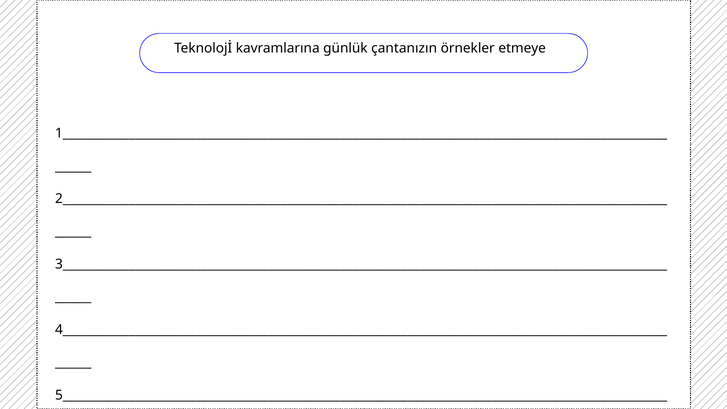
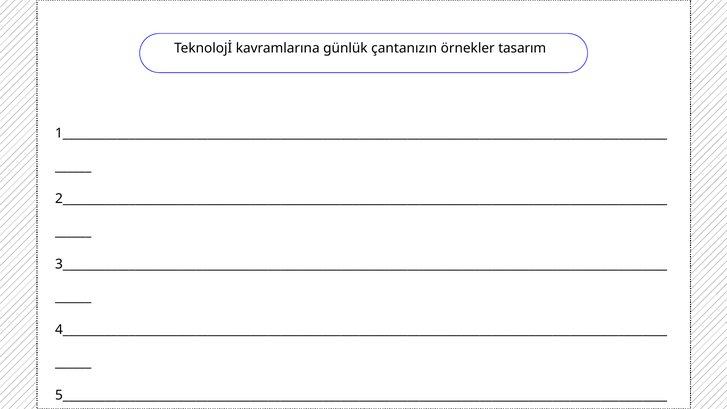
etmeye: etmeye -> tasarım (522, 48)
